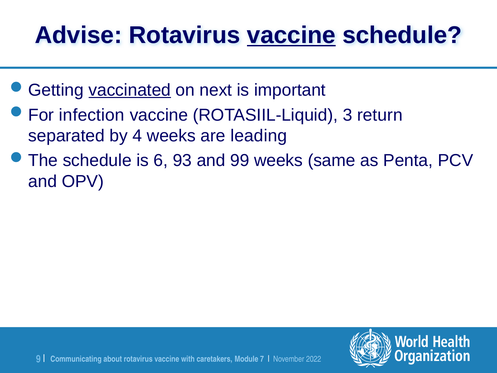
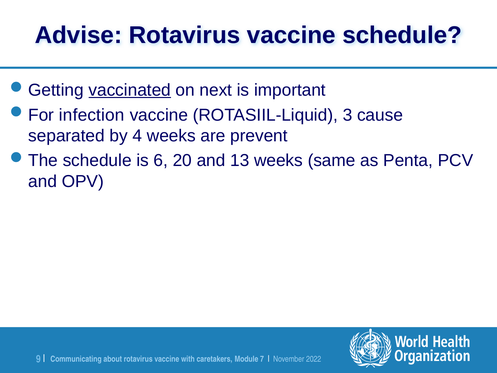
vaccine underline: present -> none (291, 35)
return: return -> cause (380, 115)
leading: leading -> prevent (259, 136)
93: 93 -> 20 (182, 160)
99: 99 -> 13 (240, 160)
